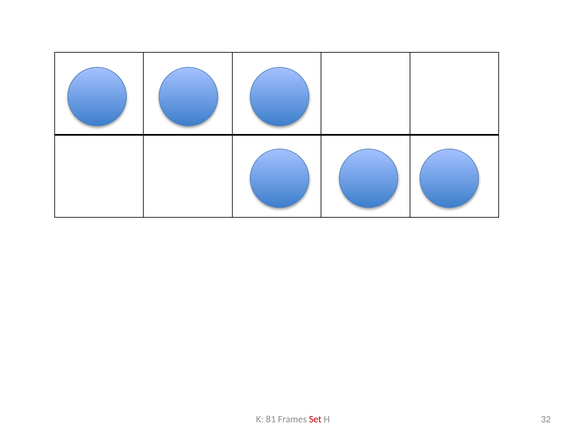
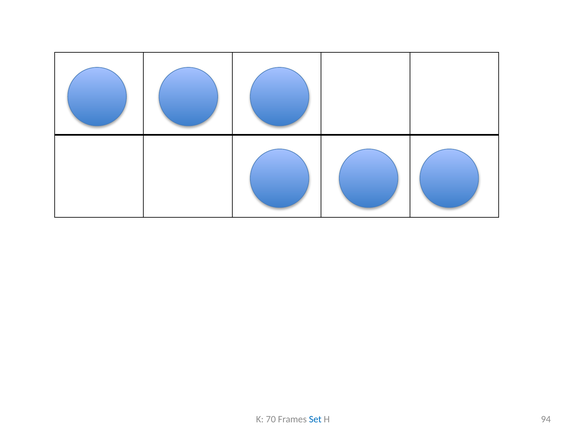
81: 81 -> 70 (271, 420)
Set colour: red -> blue (315, 420)
32: 32 -> 94 (546, 420)
